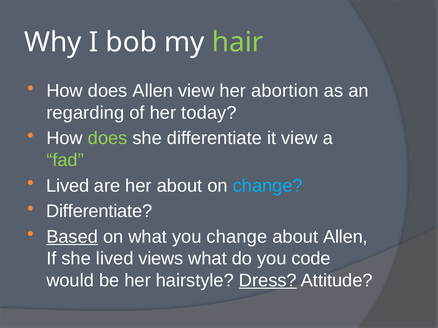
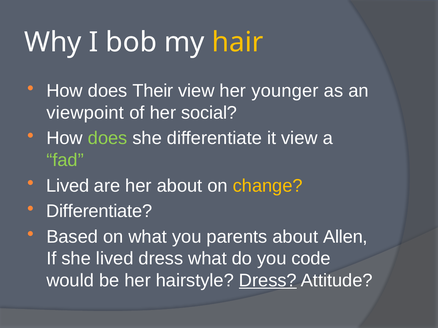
hair colour: light green -> yellow (238, 42)
does Allen: Allen -> Their (153, 91)
abortion: abortion -> younger (285, 91)
regarding: regarding -> viewpoint (85, 113)
today: today -> social (209, 113)
change colour: light blue -> yellow (268, 186)
Based underline: present -> none (72, 237)
you change: change -> parents (237, 237)
lived views: views -> dress (161, 259)
